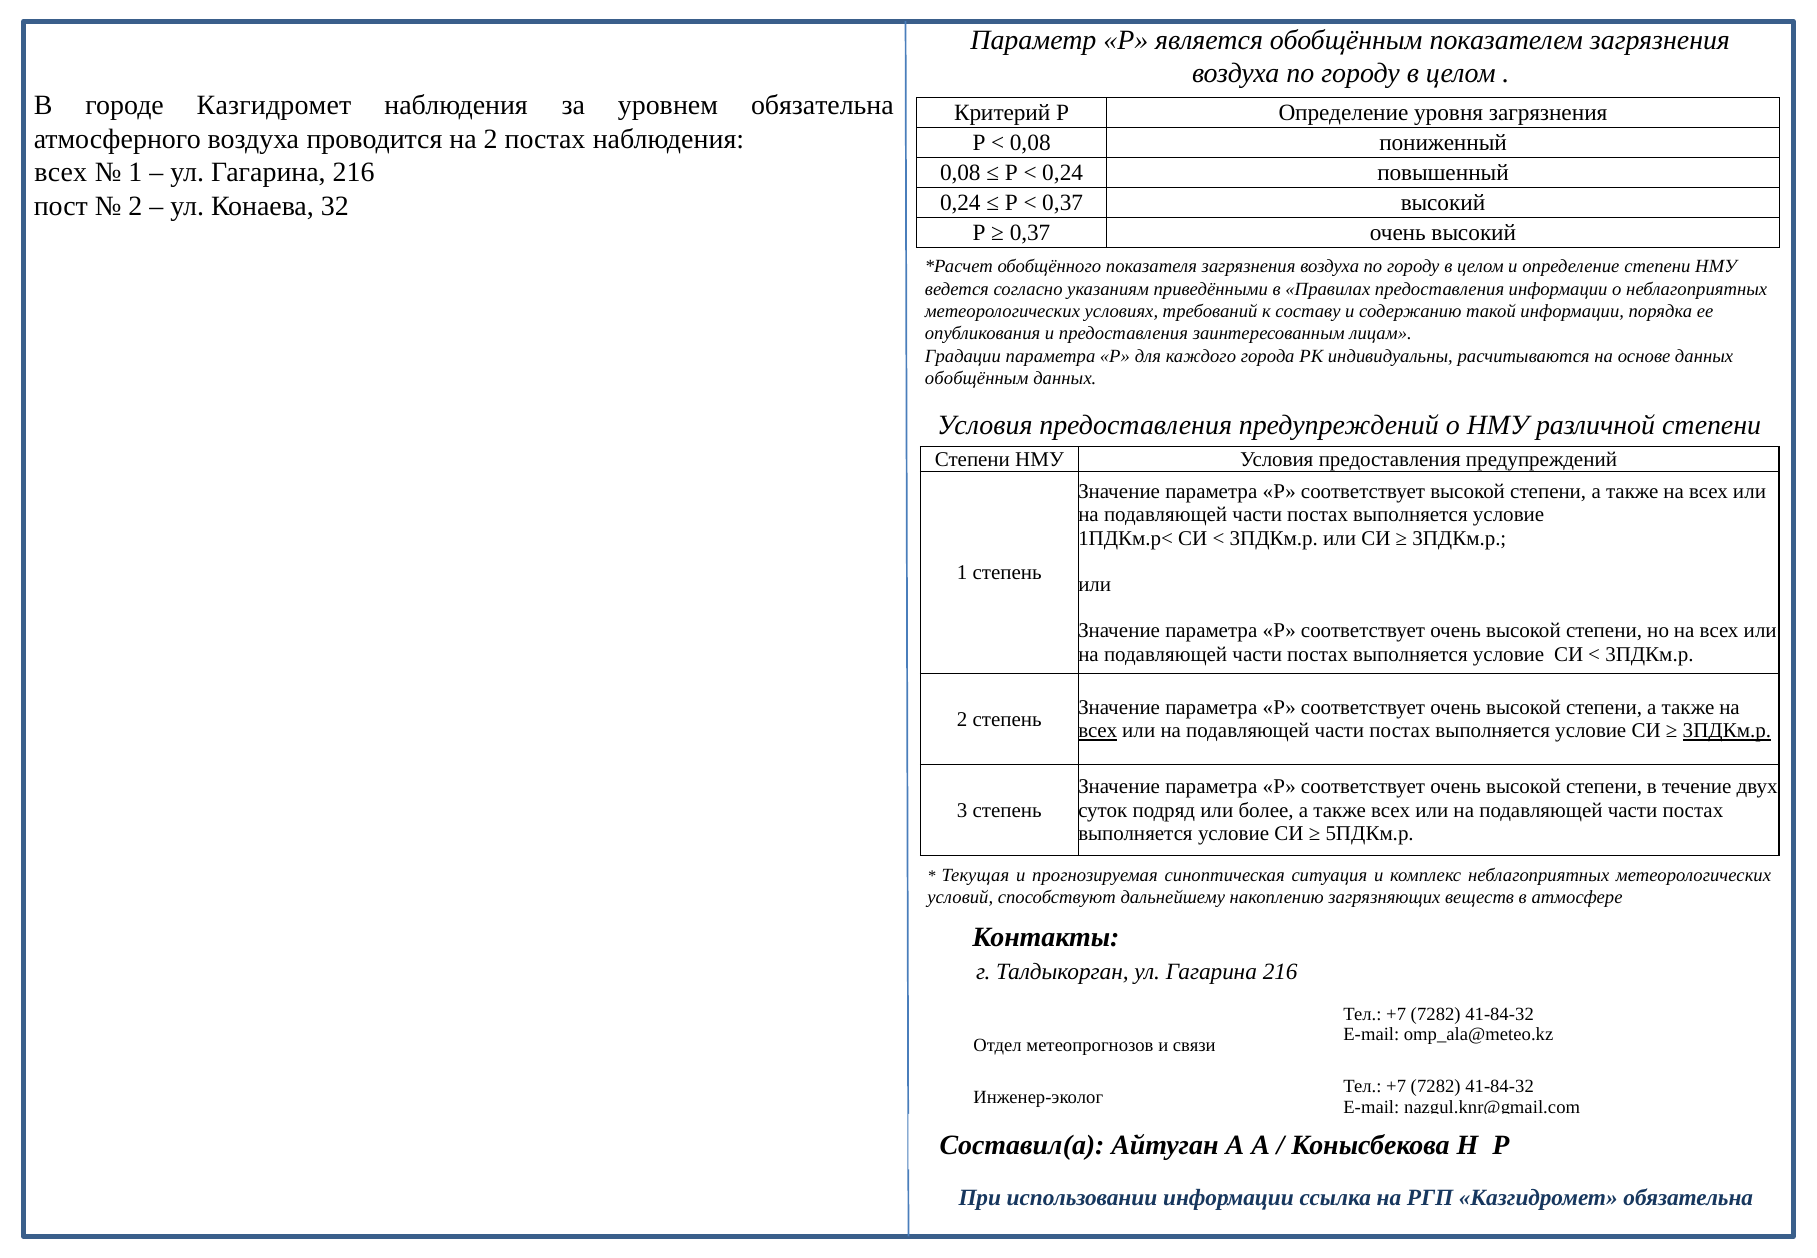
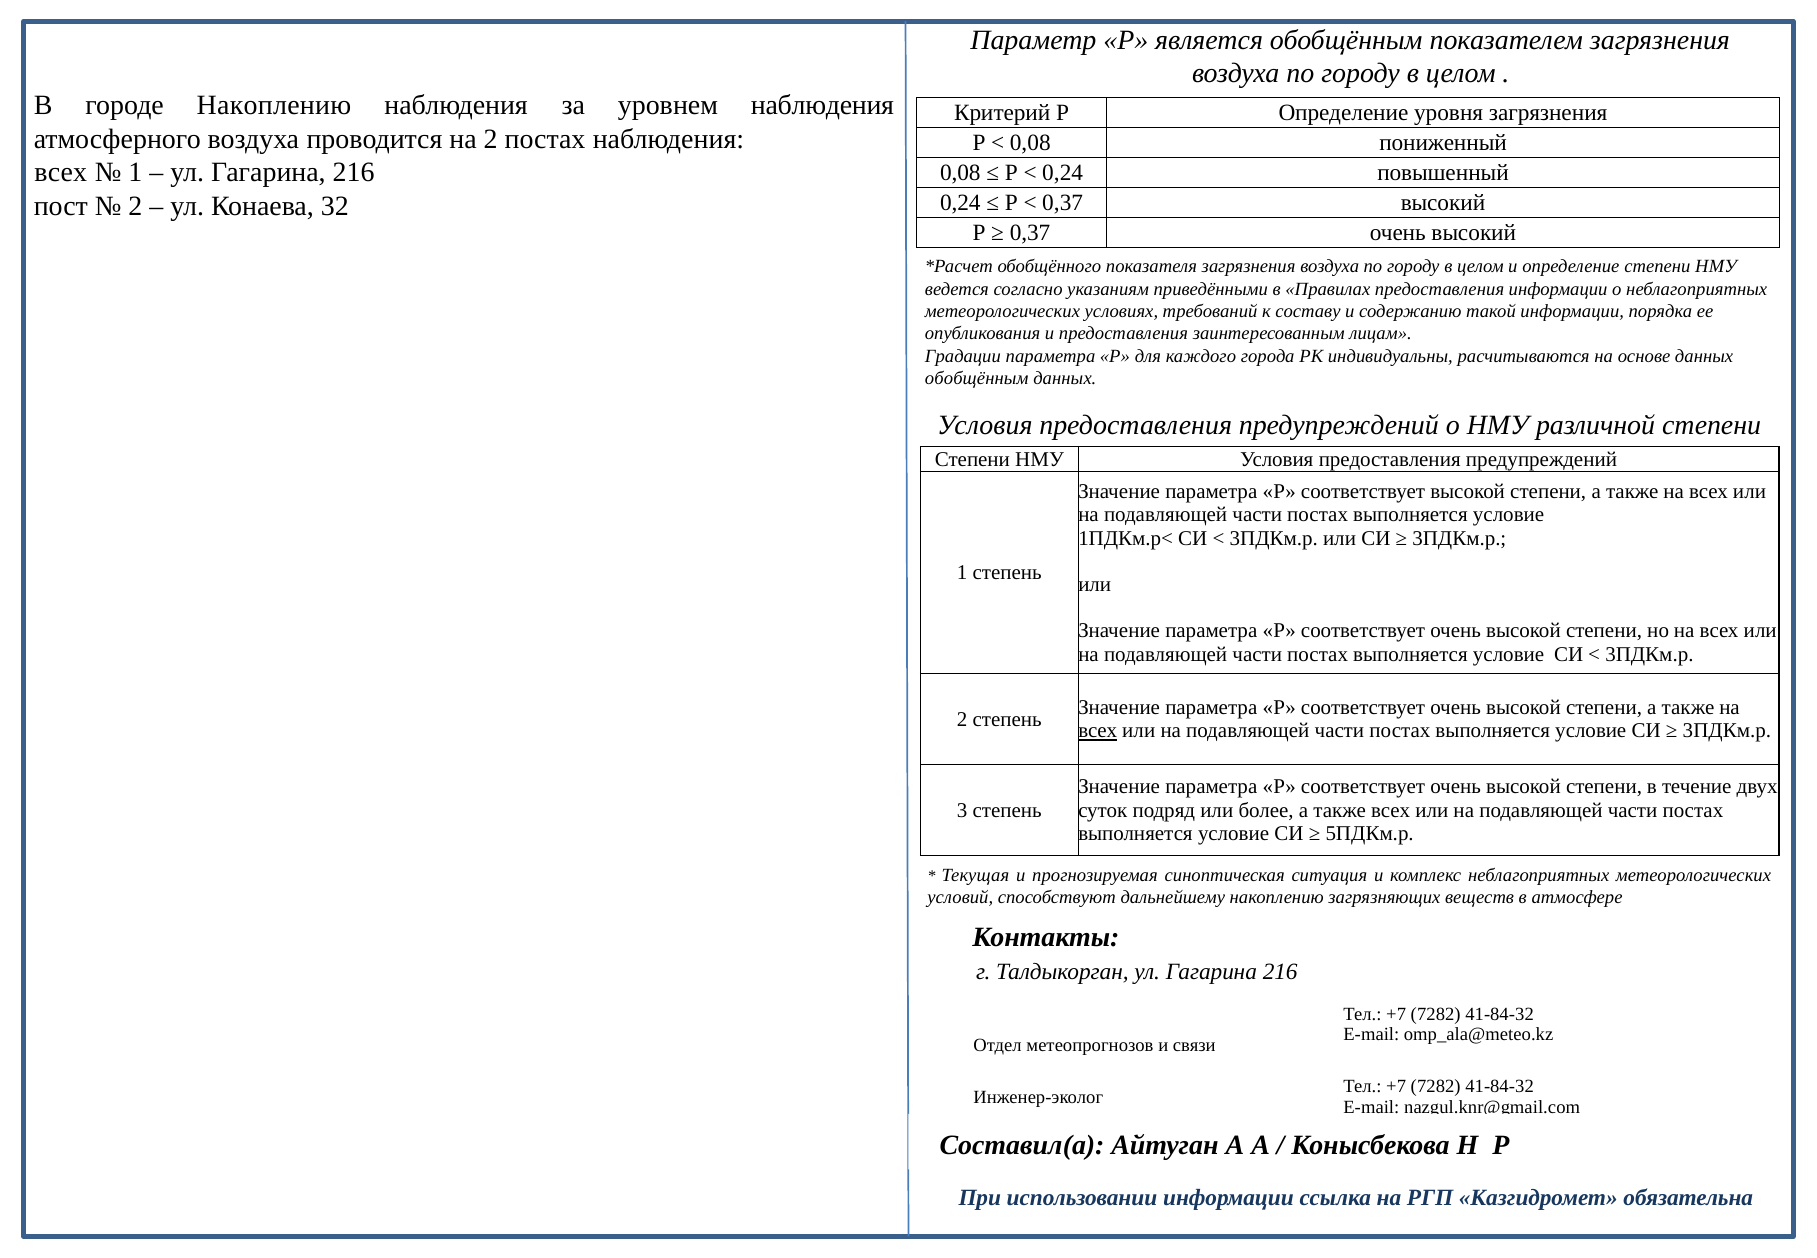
городе Казгидромет: Казгидромет -> Накоплению (274, 106)
уровнем обязательна: обязательна -> наблюдения (822, 106)
3ПДКм.р underline: present -> none (1727, 731)
